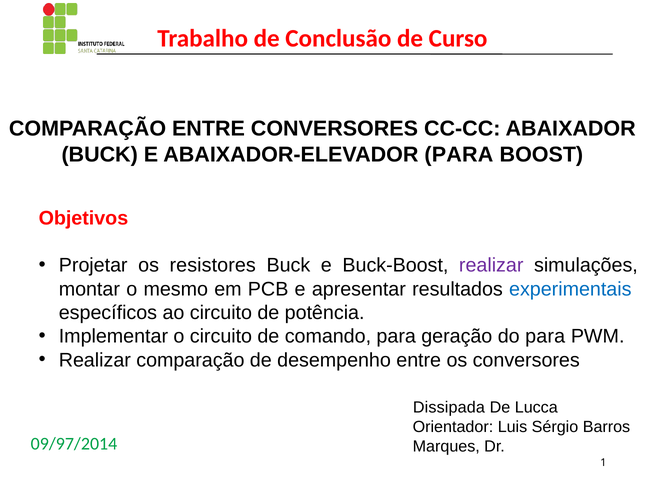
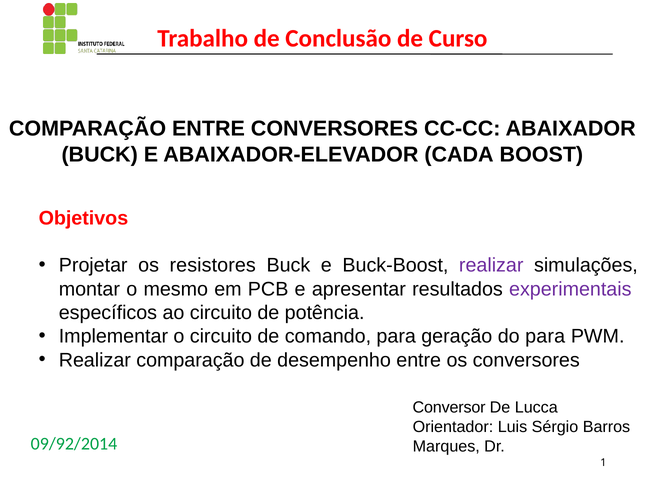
ABAIXADOR-ELEVADOR PARA: PARA -> CADA (459, 154)
experimentais colour: blue -> purple (570, 289)
Dissipada: Dissipada -> Conversor (449, 407)
09/97/2014: 09/97/2014 -> 09/92/2014 (74, 444)
